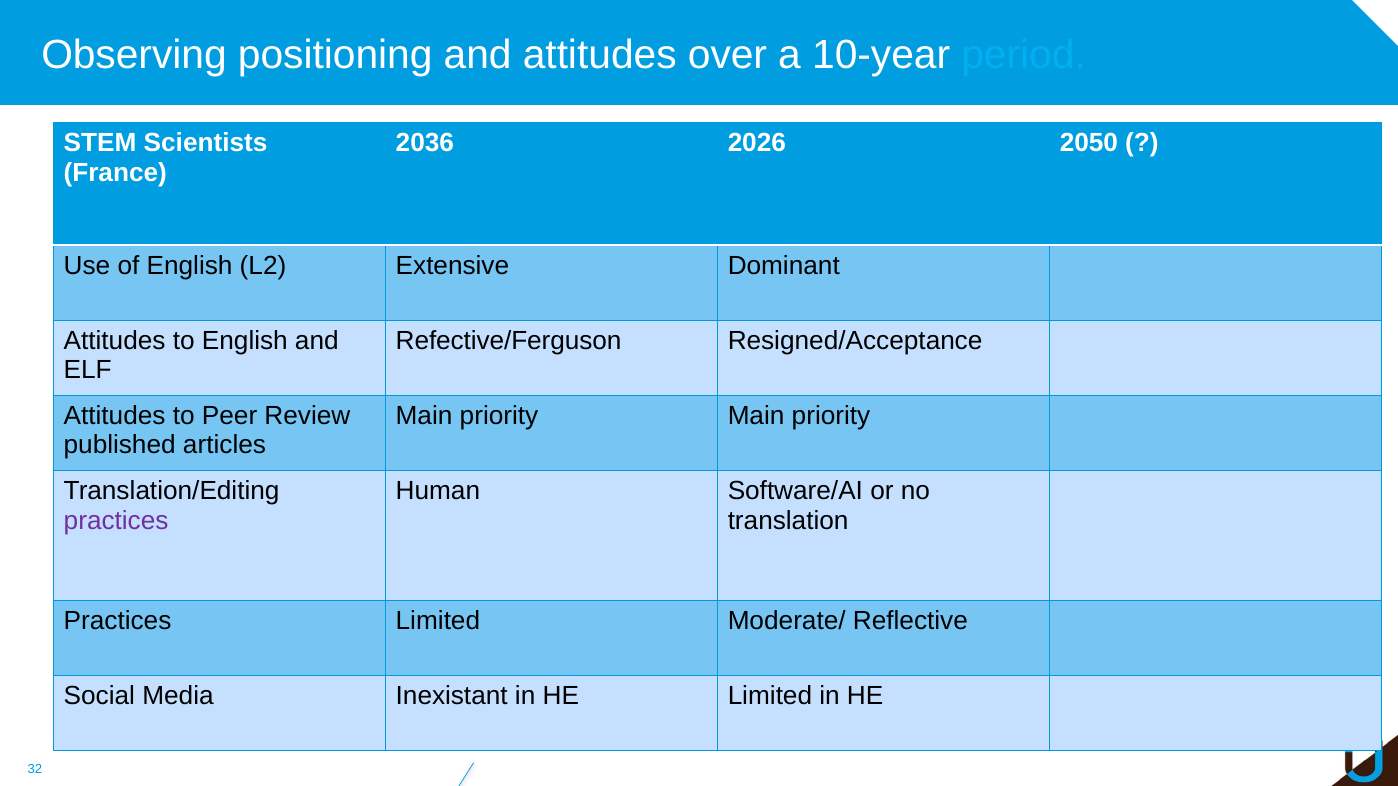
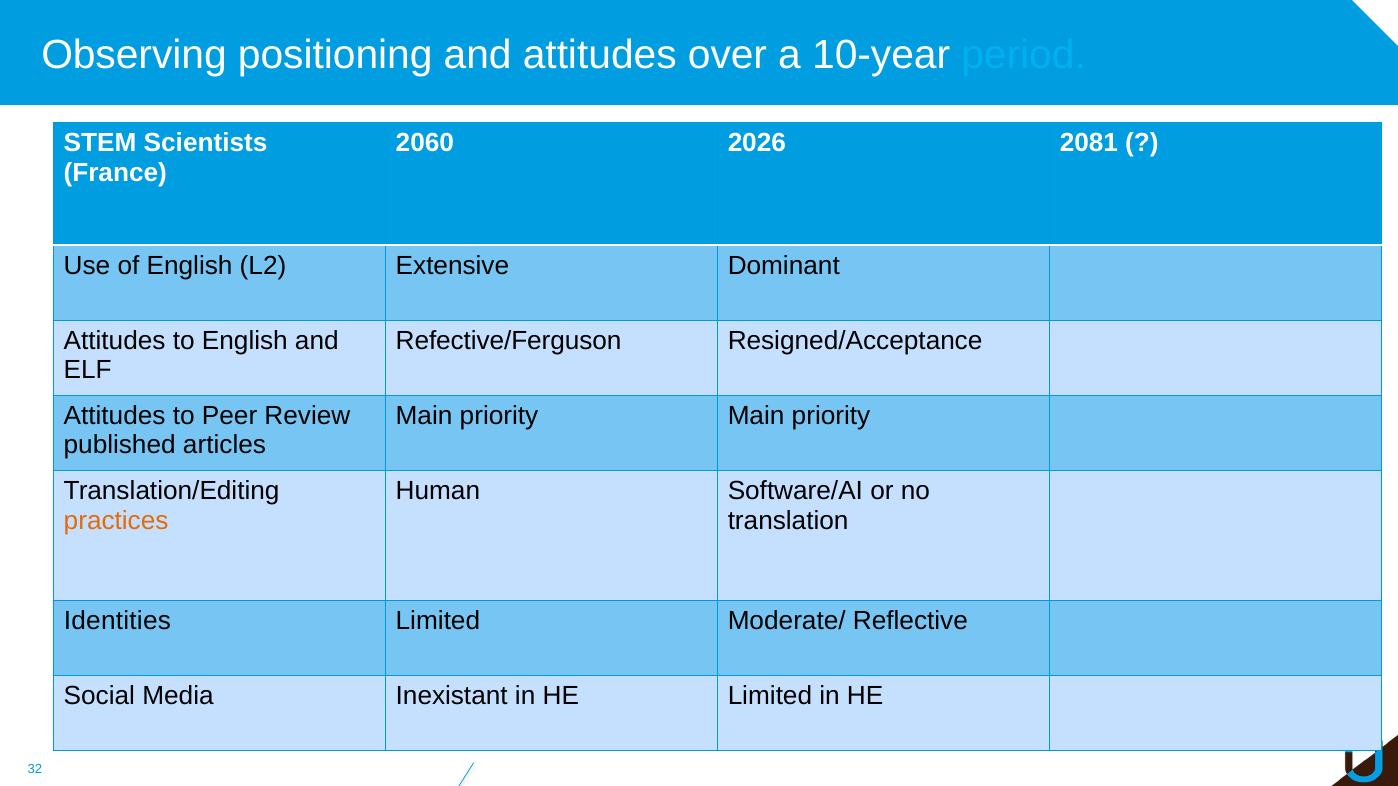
2036: 2036 -> 2060 (425, 143)
2050: 2050 -> 2081 (1089, 143)
practices colour: purple -> orange (116, 521)
Practices: Practices -> Identities (117, 621)
